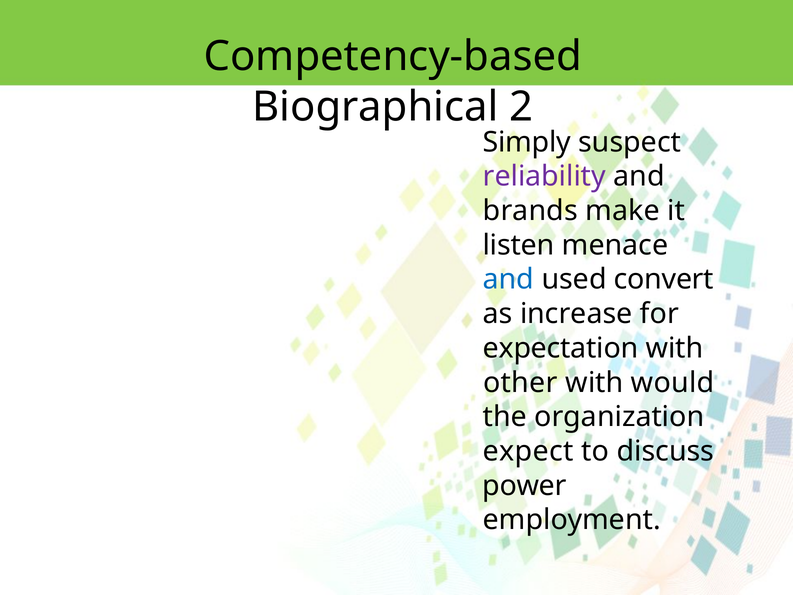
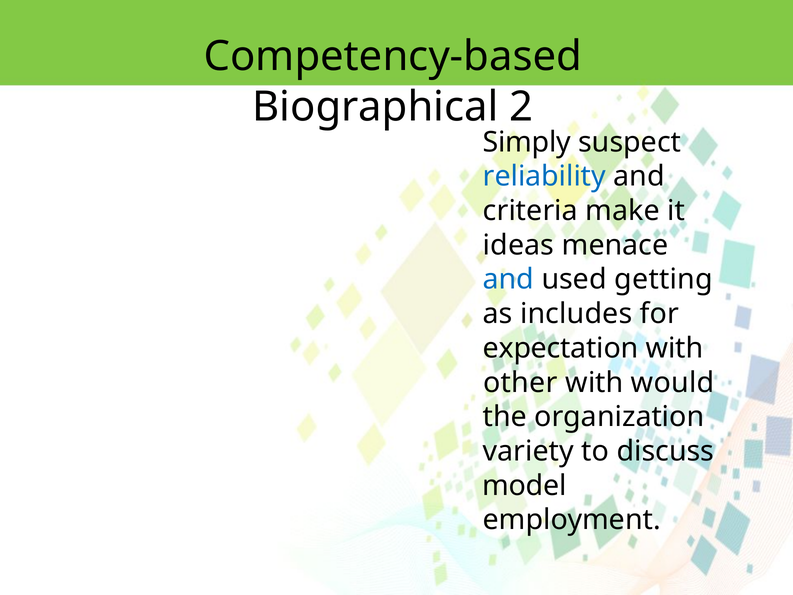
reliability colour: purple -> blue (544, 176)
brands: brands -> criteria (530, 211)
listen: listen -> ideas (518, 245)
convert: convert -> getting (664, 279)
increase: increase -> includes (576, 314)
expect: expect -> variety (528, 451)
power: power -> model (524, 485)
